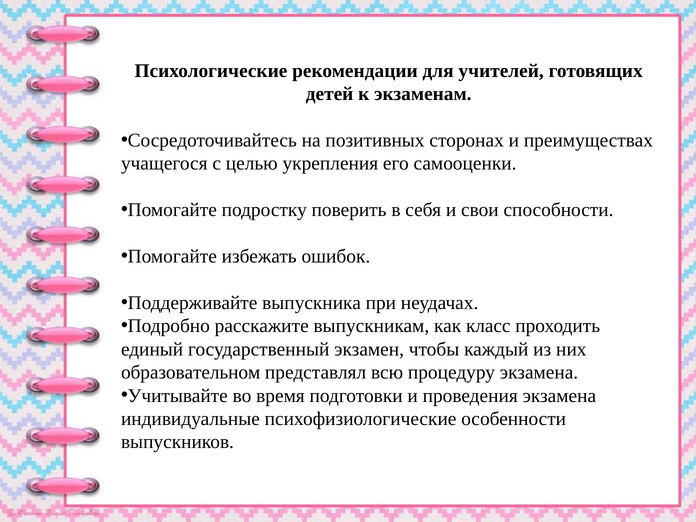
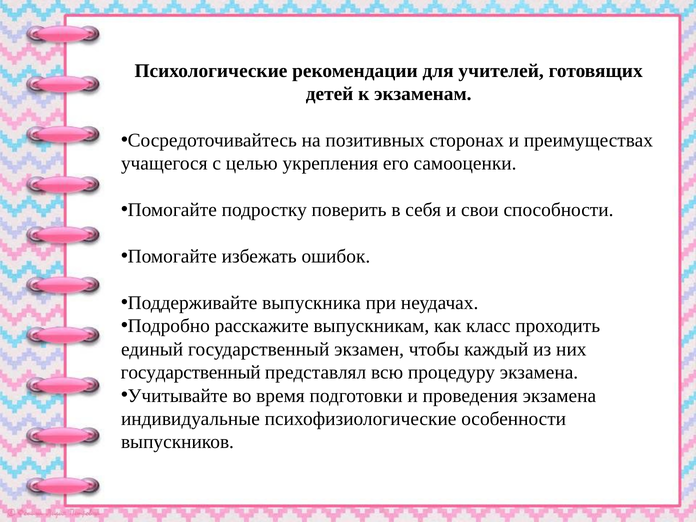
образовательном: образовательном -> государственный (191, 372)
